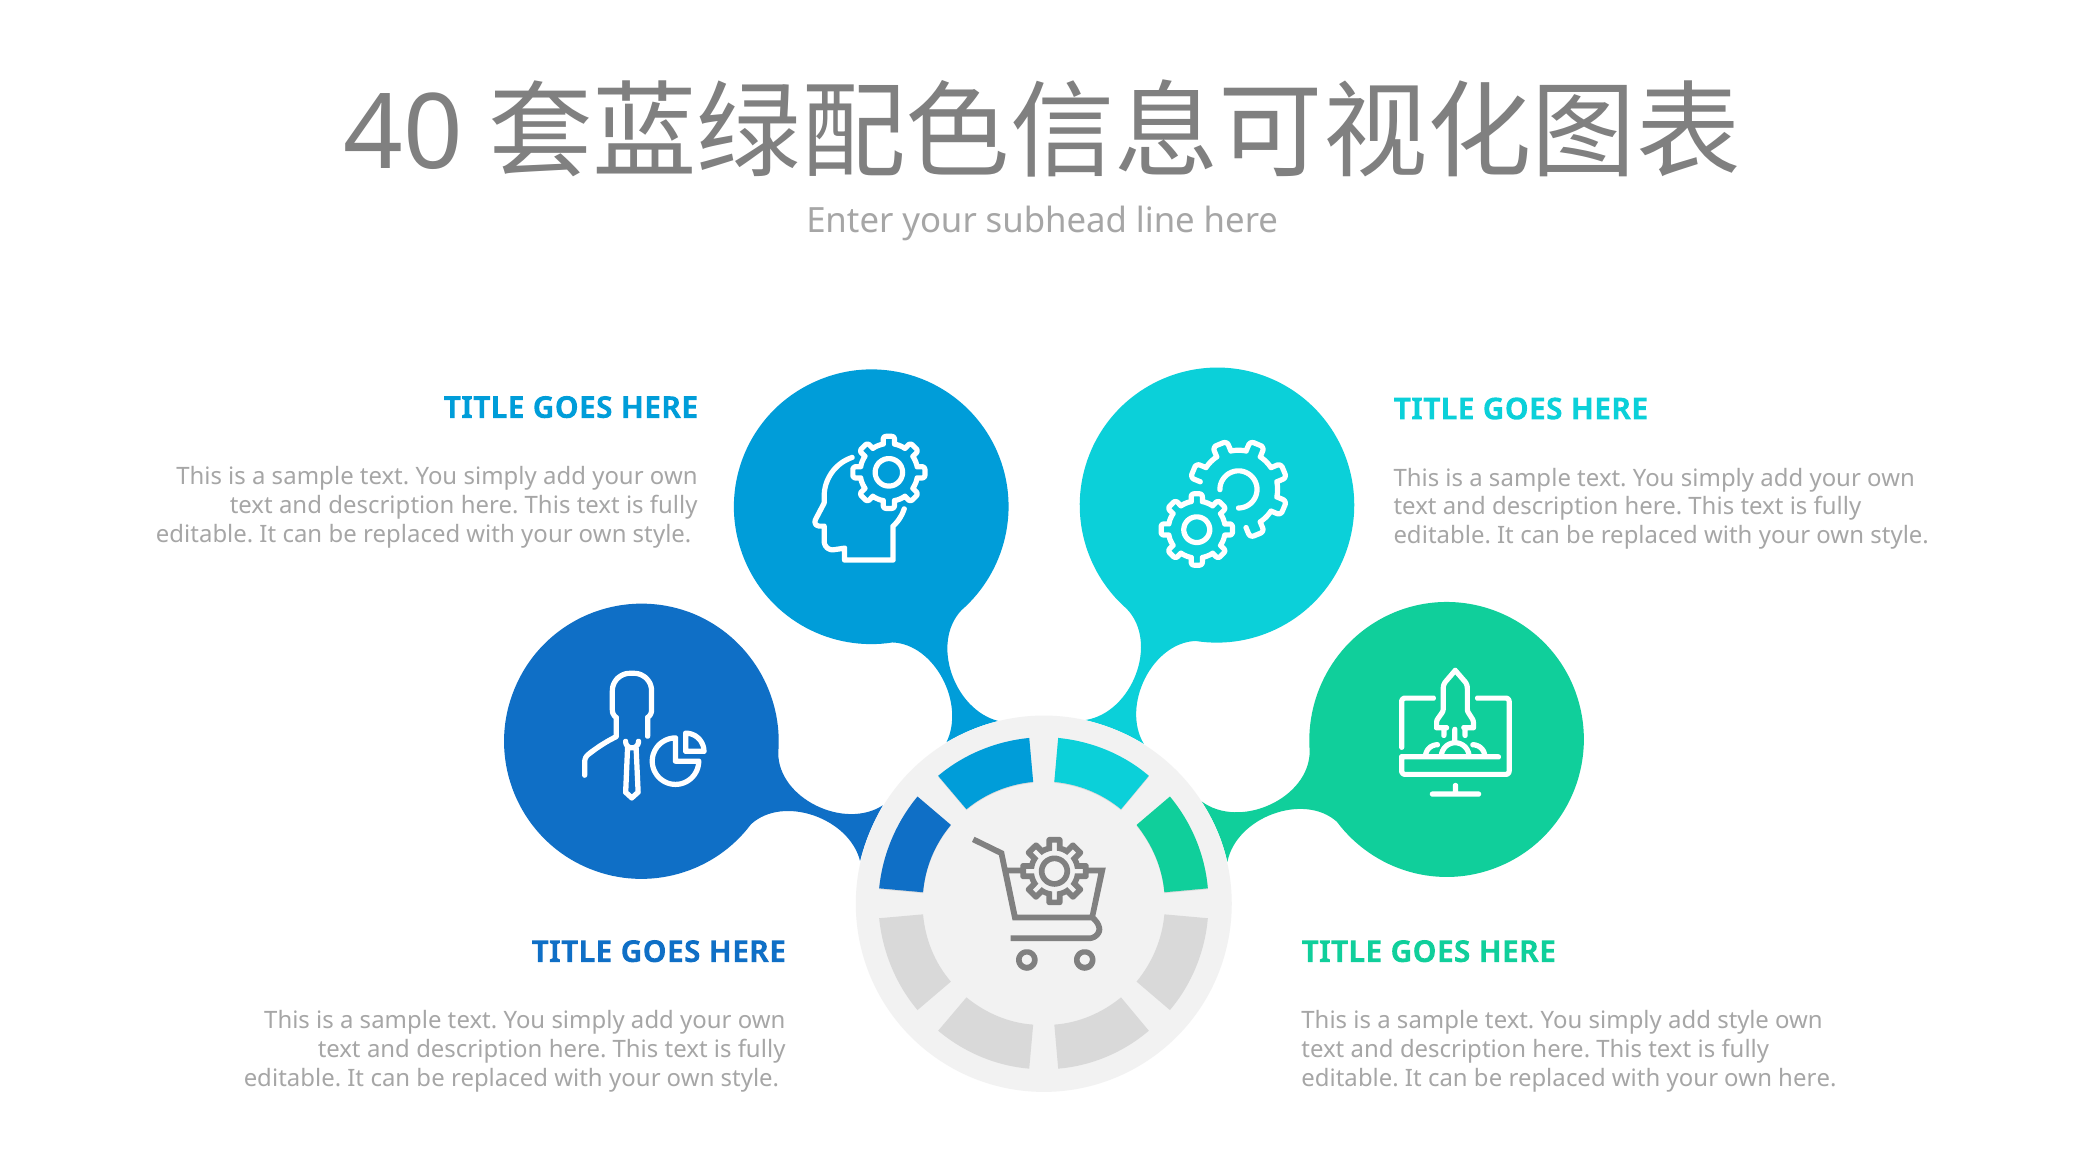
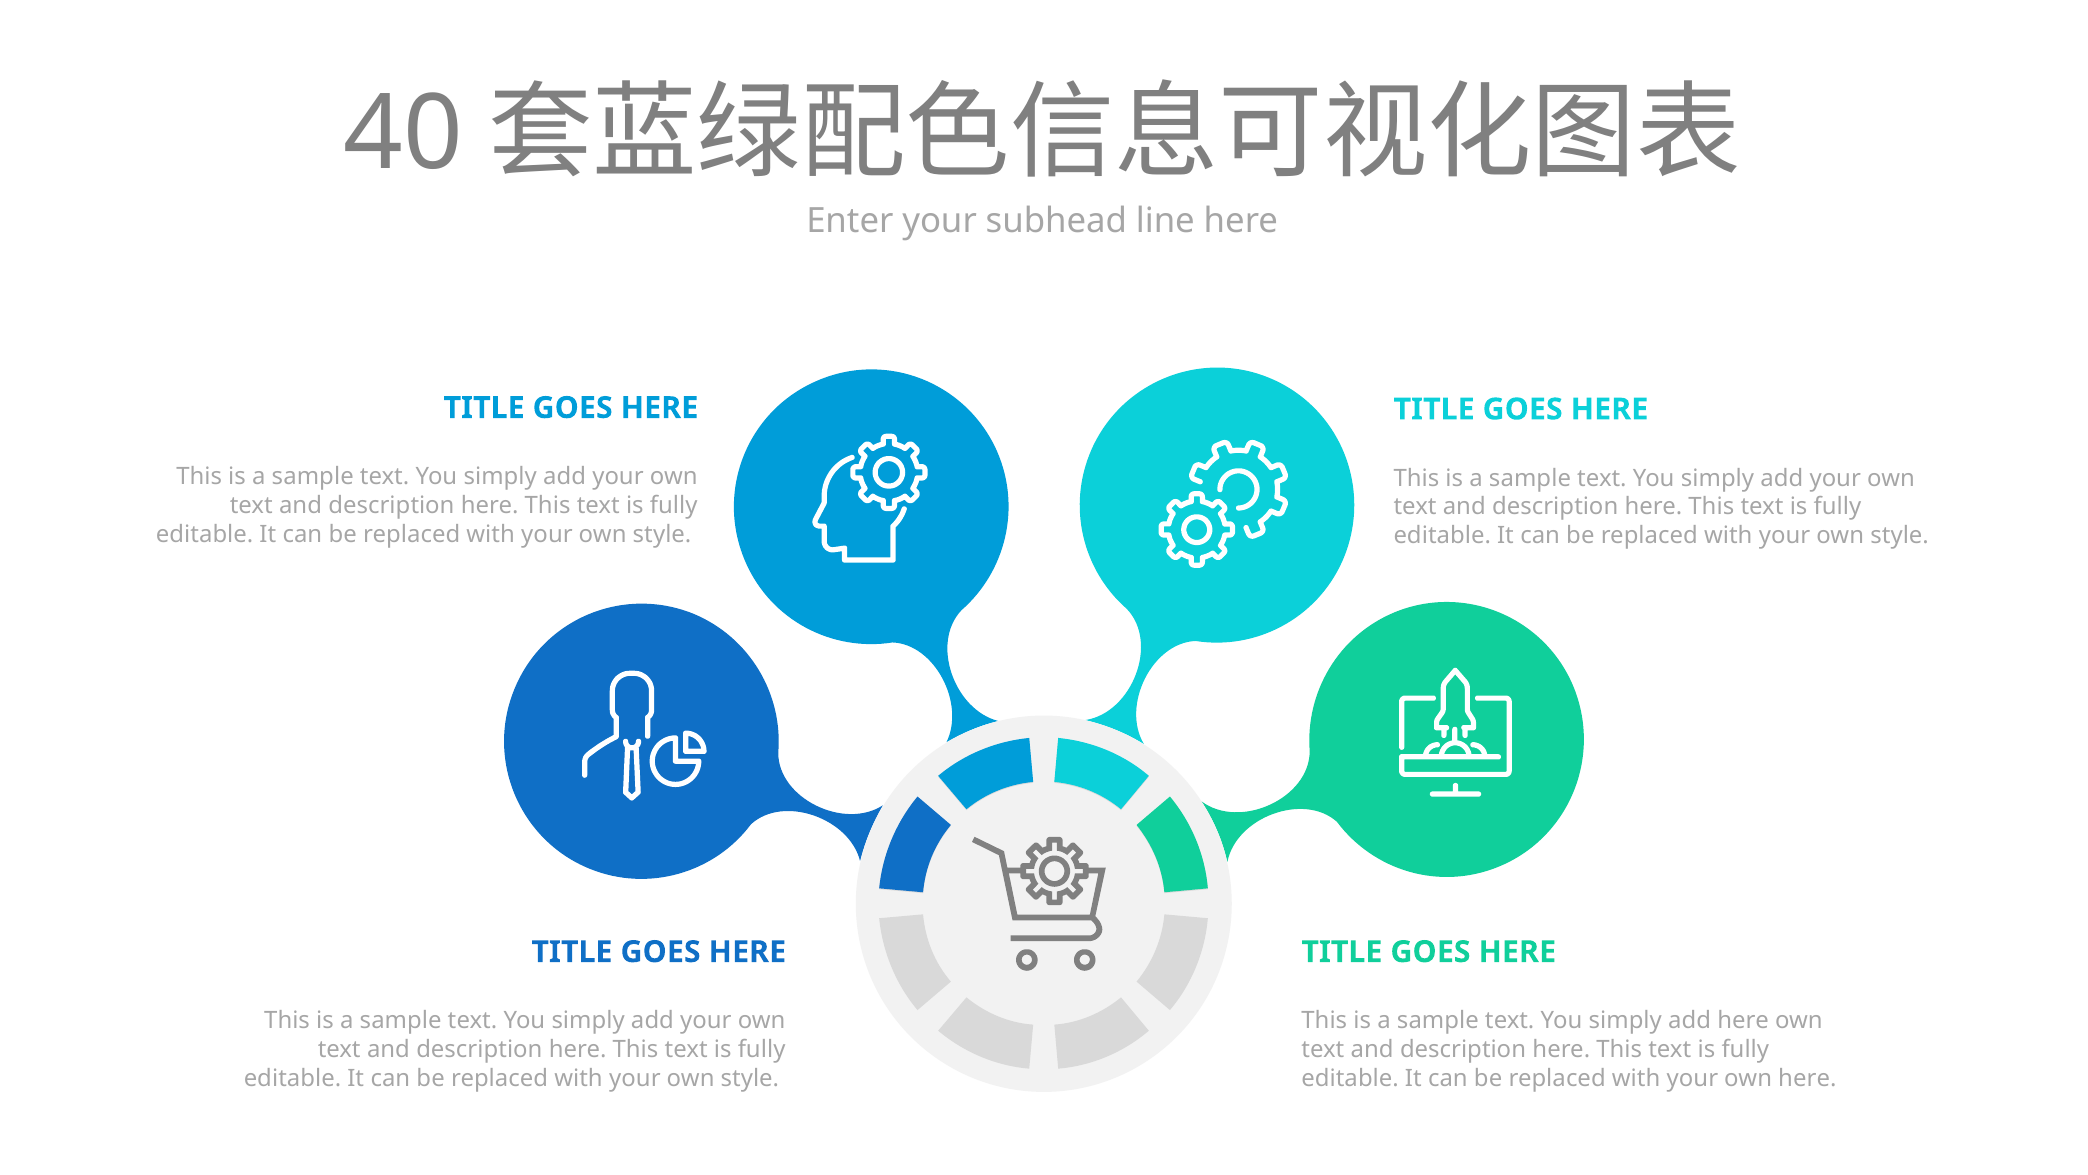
add style: style -> here (1743, 1020)
